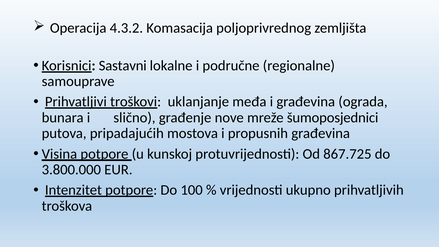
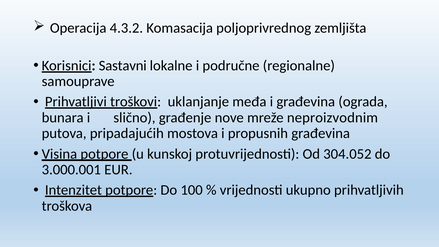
šumoposjednici: šumoposjednici -> neproizvodnim (332, 118)
867.725: 867.725 -> 304.052 (347, 154)
3.800.000: 3.800.000 -> 3.000.001 (71, 170)
